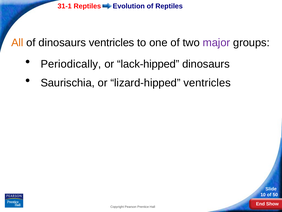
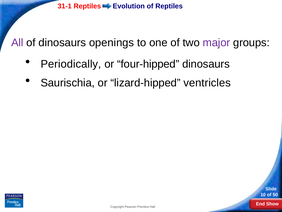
All colour: orange -> purple (17, 43)
dinosaurs ventricles: ventricles -> openings (112, 43)
lack-hipped: lack-hipped -> four-hipped (148, 64)
